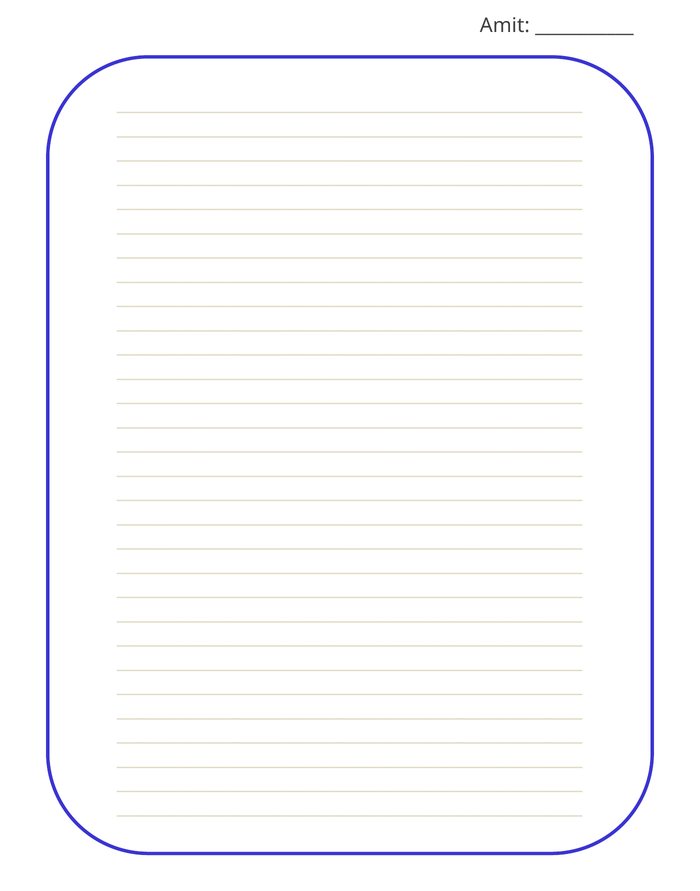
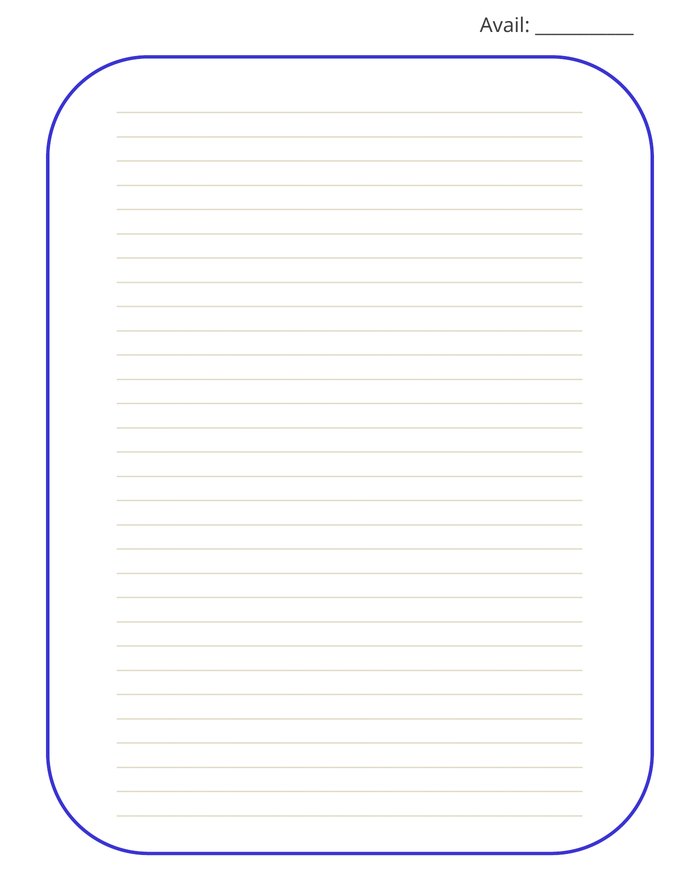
Amit: Amit -> Avail (505, 26)
